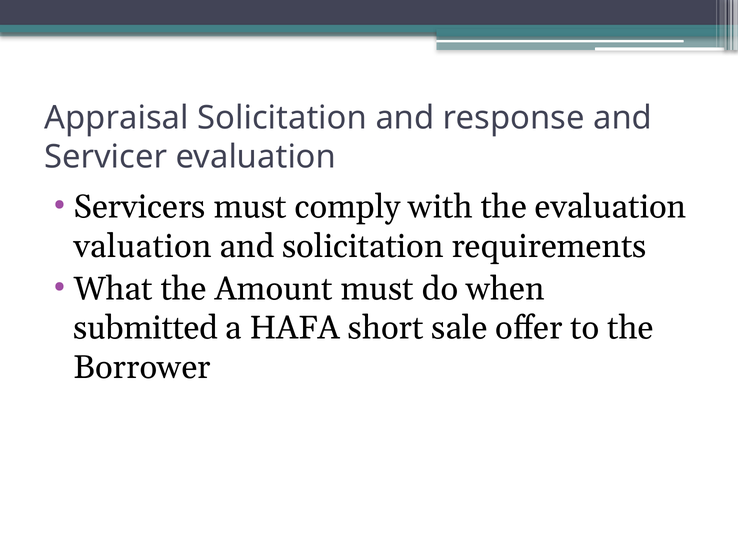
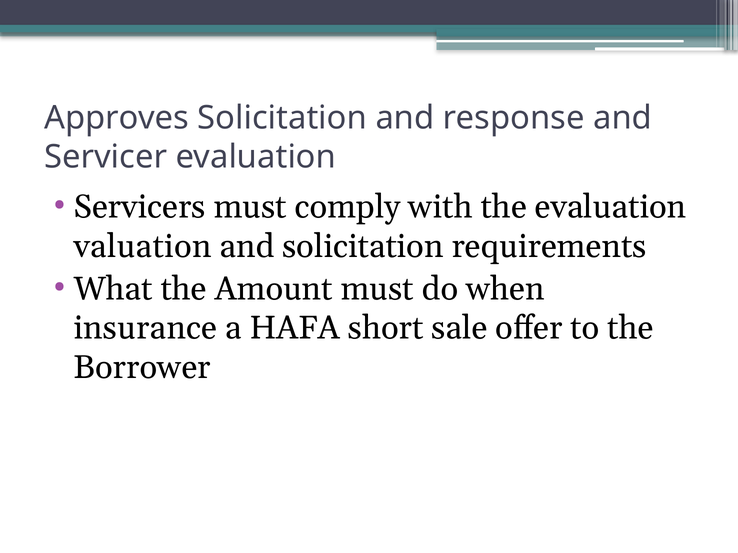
Appraisal: Appraisal -> Approves (117, 118)
submitted: submitted -> insurance (145, 328)
